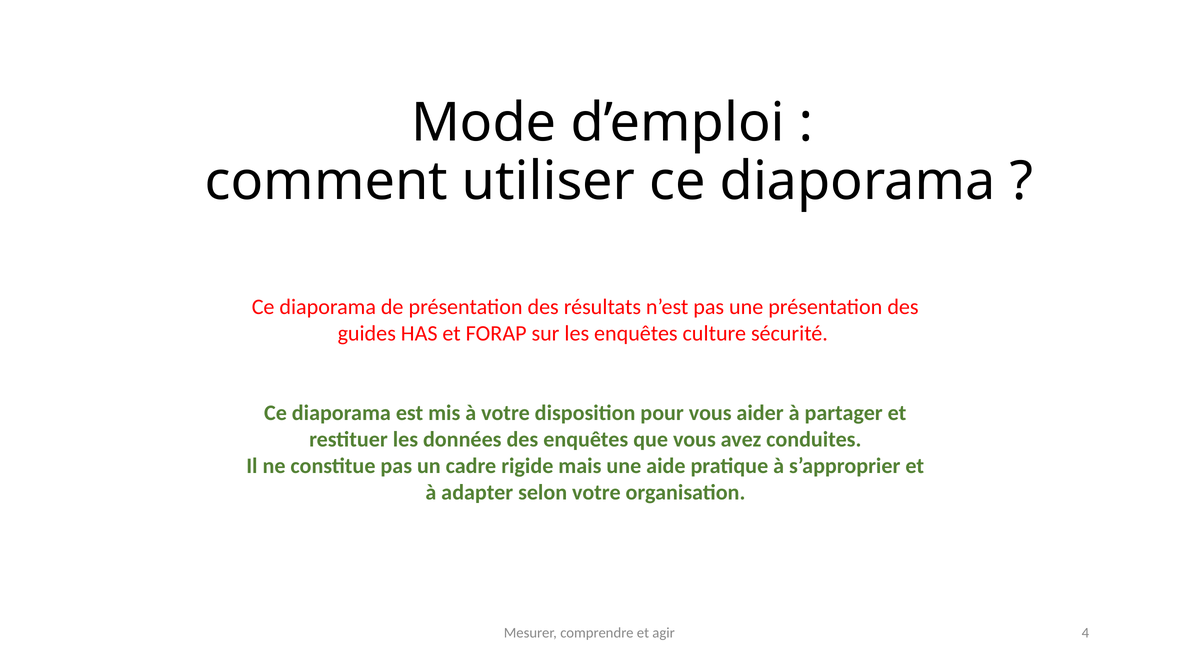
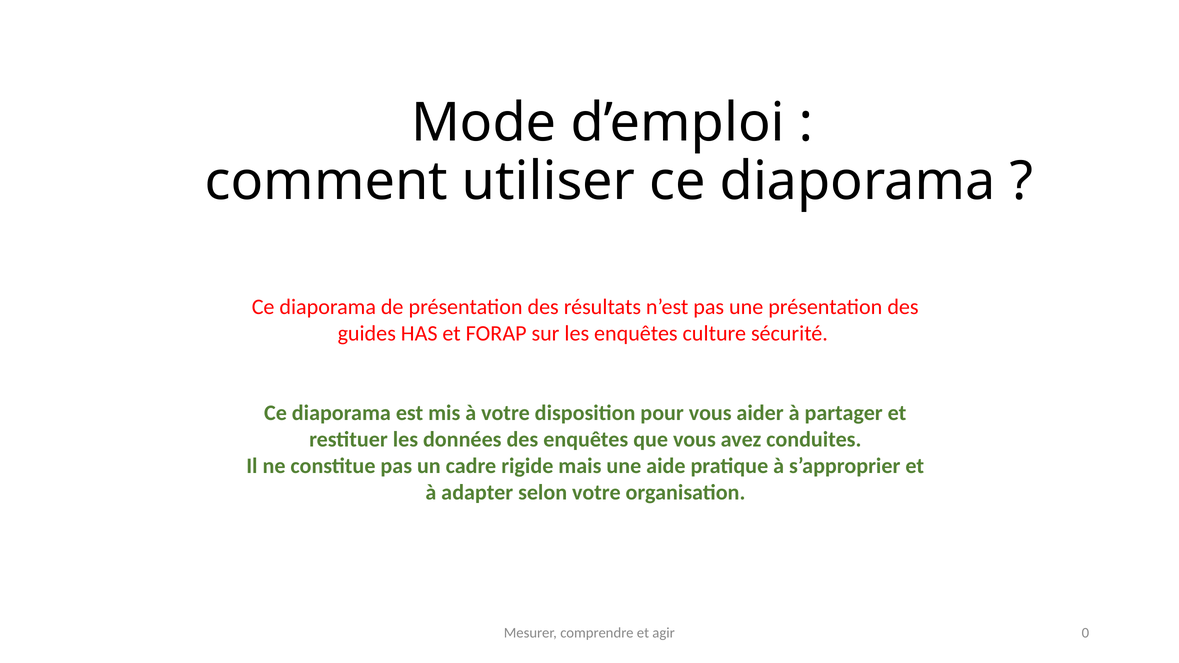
4: 4 -> 0 (1085, 633)
